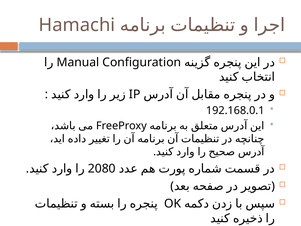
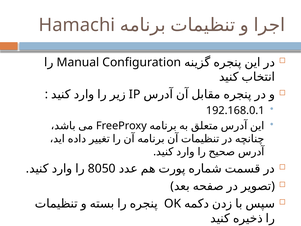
2080: 2080 -> 8050 (102, 169)
